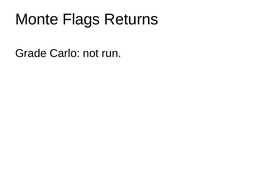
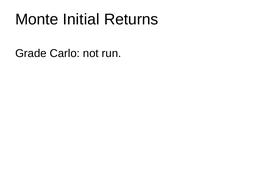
Flags: Flags -> Initial (81, 19)
